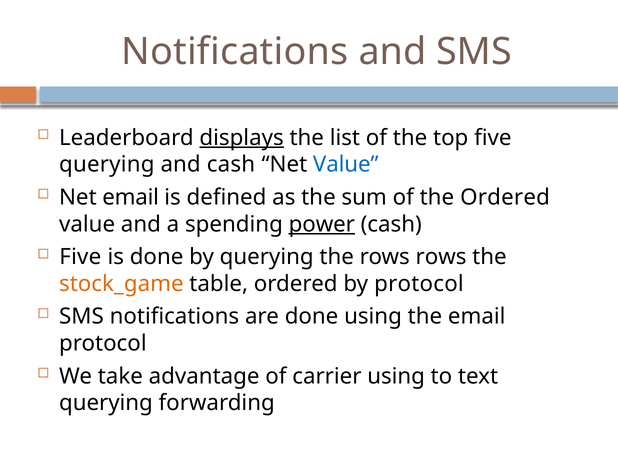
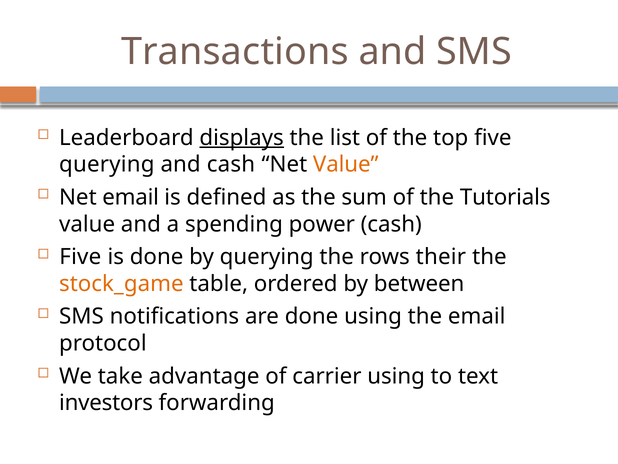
Notifications: Notifications -> Transactions (235, 52)
Value colour: blue -> orange (346, 164)
the Ordered: Ordered -> Tutorials (505, 197)
power underline: present -> none (322, 224)
rows rows: rows -> their (441, 257)
by protocol: protocol -> between (419, 283)
querying: querying -> investors (106, 403)
